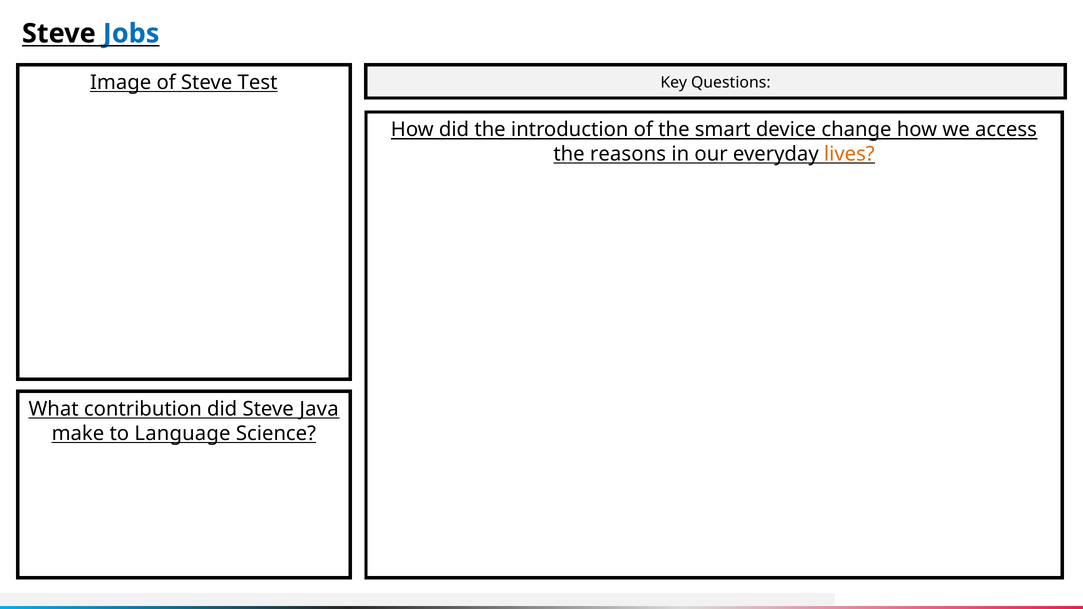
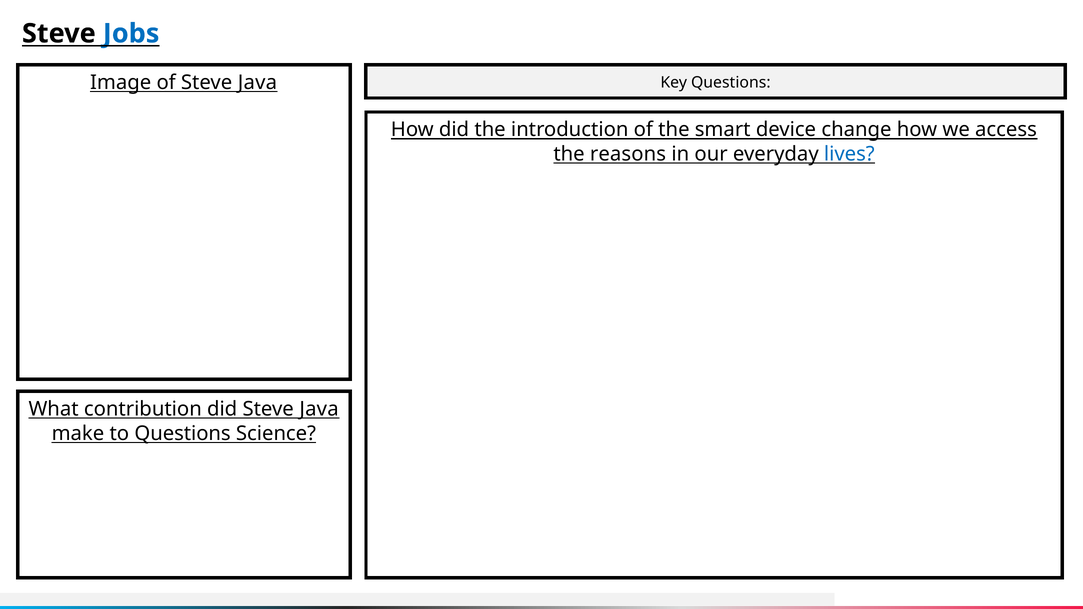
of Steve Test: Test -> Java (257, 82)
lives colour: orange -> blue (849, 154)
to Language: Language -> Questions (183, 434)
